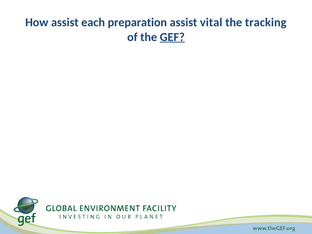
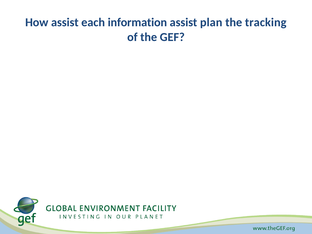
preparation: preparation -> information (137, 22)
vital: vital -> plan (211, 22)
GEF underline: present -> none (172, 37)
